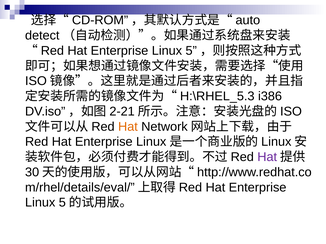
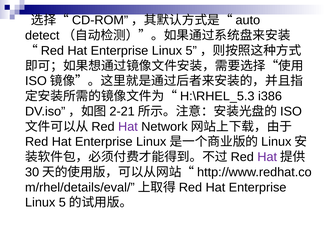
Hat colour: orange -> purple (128, 127)
